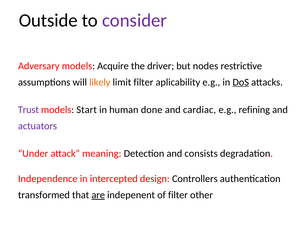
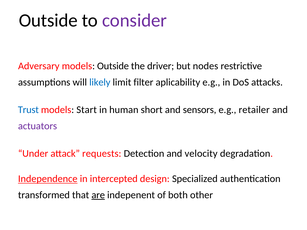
models Acquire: Acquire -> Outside (113, 66)
likely colour: orange -> blue (100, 82)
DoS underline: present -> none (241, 82)
Trust colour: purple -> blue (28, 110)
done: done -> short (152, 110)
cardiac: cardiac -> sensors (200, 110)
refining: refining -> retailer (254, 110)
meaning: meaning -> requests (102, 154)
consists: consists -> velocity (201, 154)
Independence underline: none -> present (48, 179)
Controllers: Controllers -> Specialized (195, 179)
of filter: filter -> both (178, 195)
